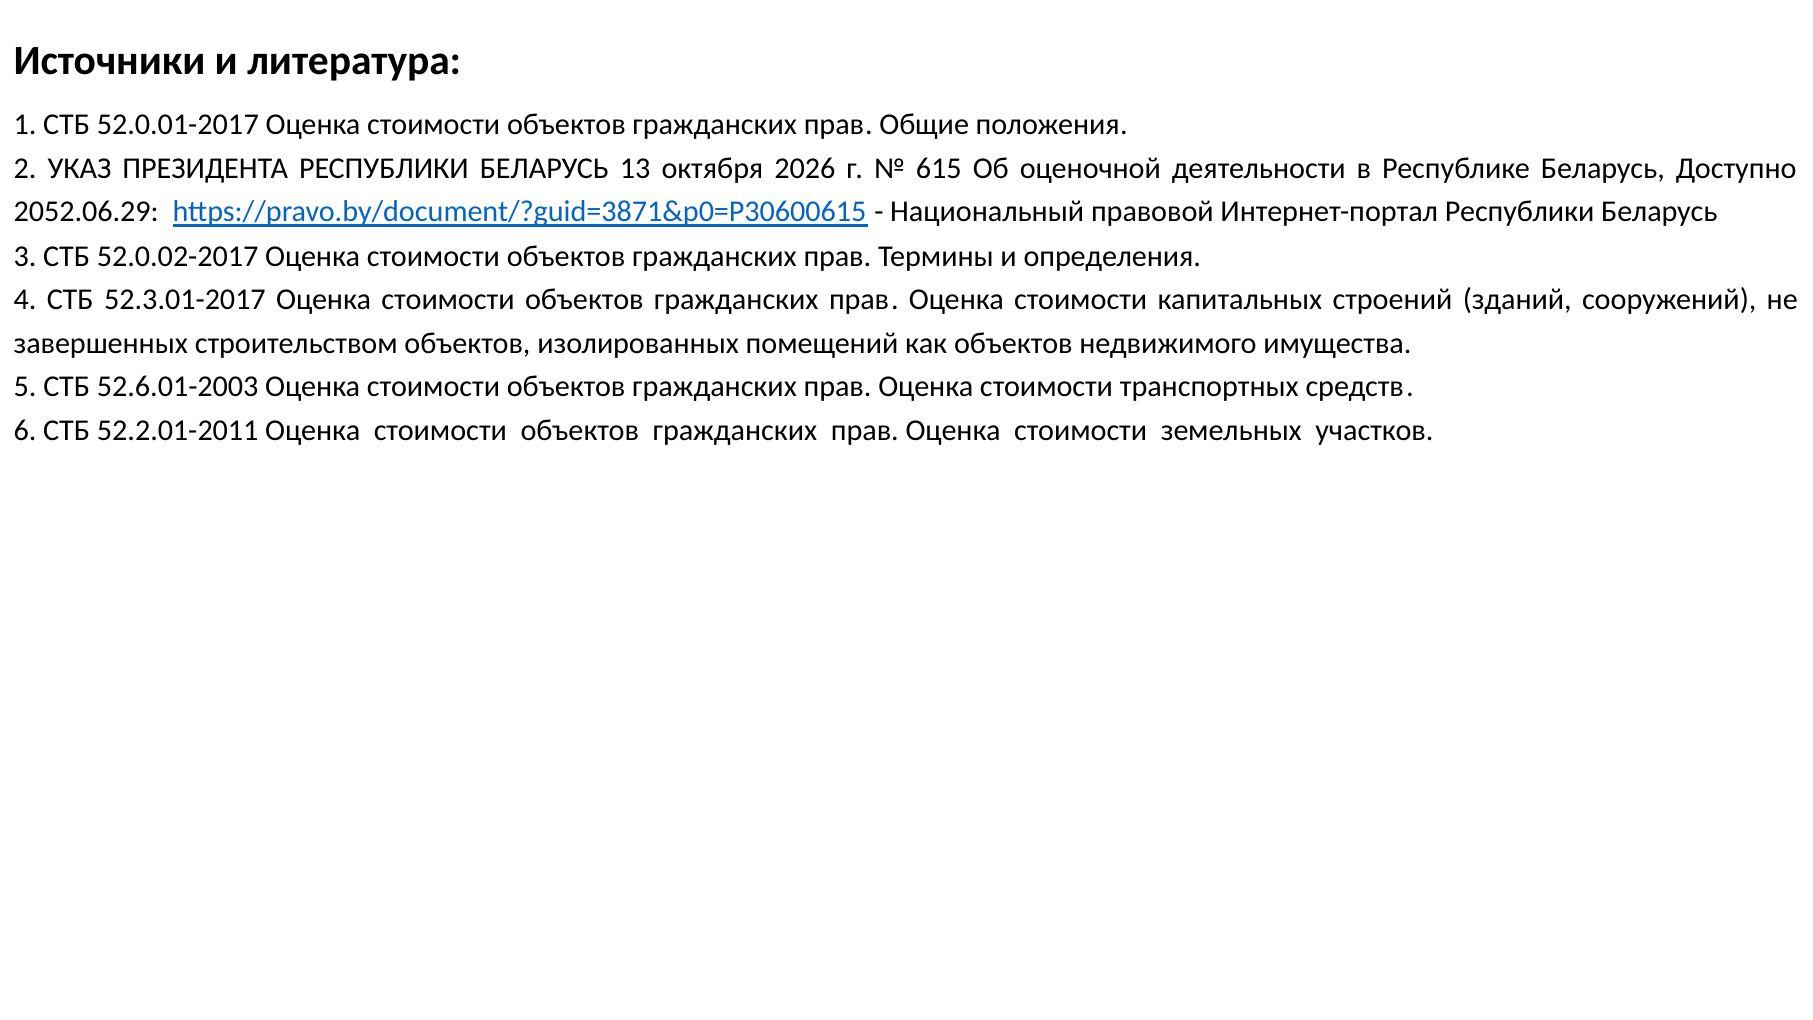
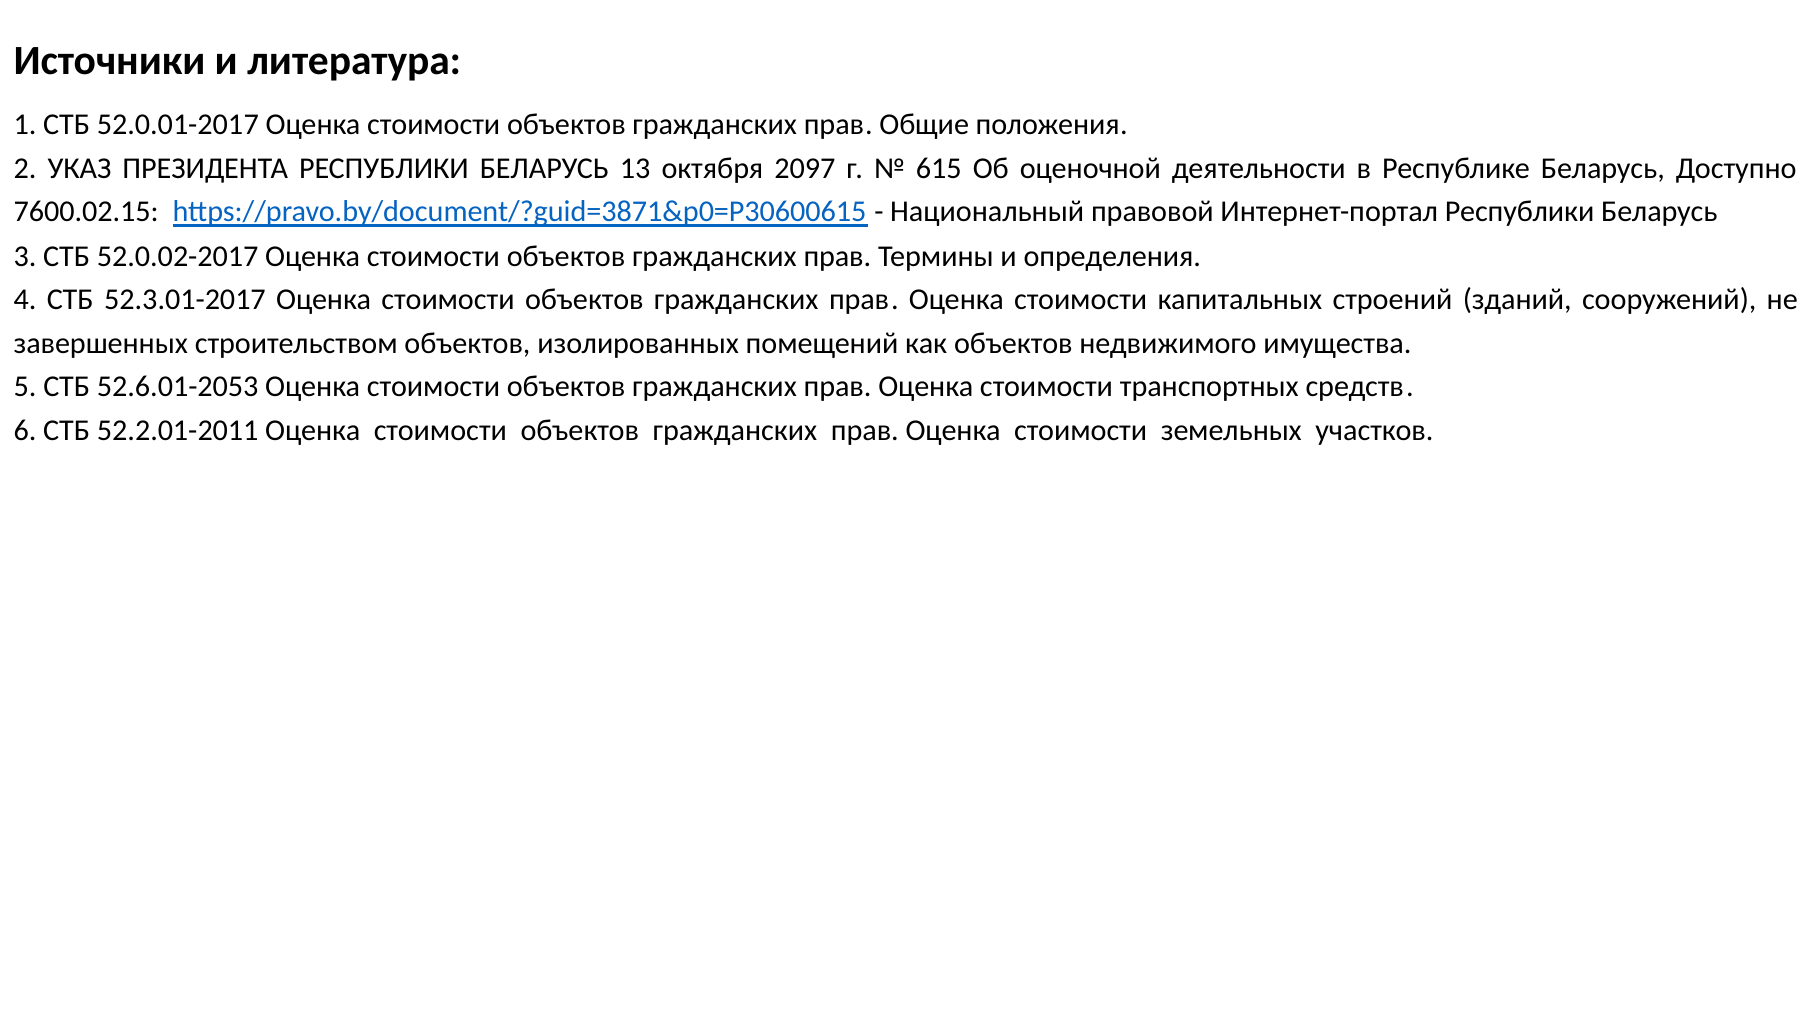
2026: 2026 -> 2097 (805, 168)
2052.06.29: 2052.06.29 -> 7600.02.15 (86, 212)
52.6.01-2003: 52.6.01-2003 -> 52.6.01-2053 (178, 387)
